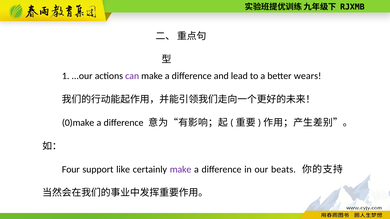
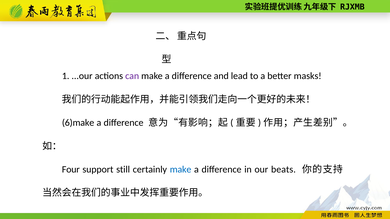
wears: wears -> masks (308, 76)
0)make: 0)make -> 6)make (78, 123)
like: like -> still (123, 170)
make colour: purple -> blue (181, 170)
